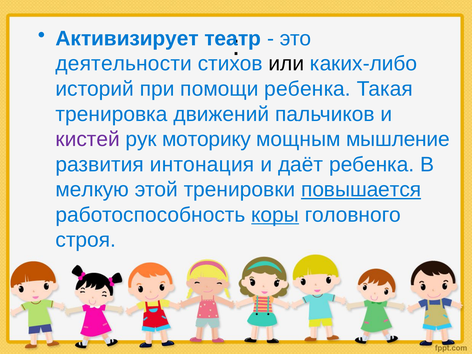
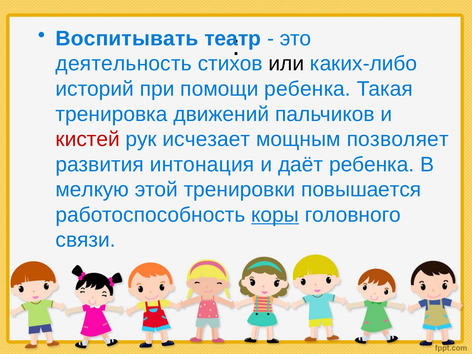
Активизирует: Активизирует -> Воспитывать (127, 39)
деятельности: деятельности -> деятельность (124, 64)
кистей colour: purple -> red (88, 139)
моторику: моторику -> исчезает (206, 139)
мышление: мышление -> позволяет (398, 139)
повышается underline: present -> none (361, 190)
строя: строя -> связи (86, 240)
